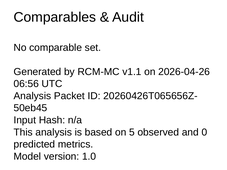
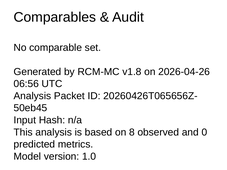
v1.1: v1.1 -> v1.8 (132, 72)
5: 5 -> 8 (132, 132)
